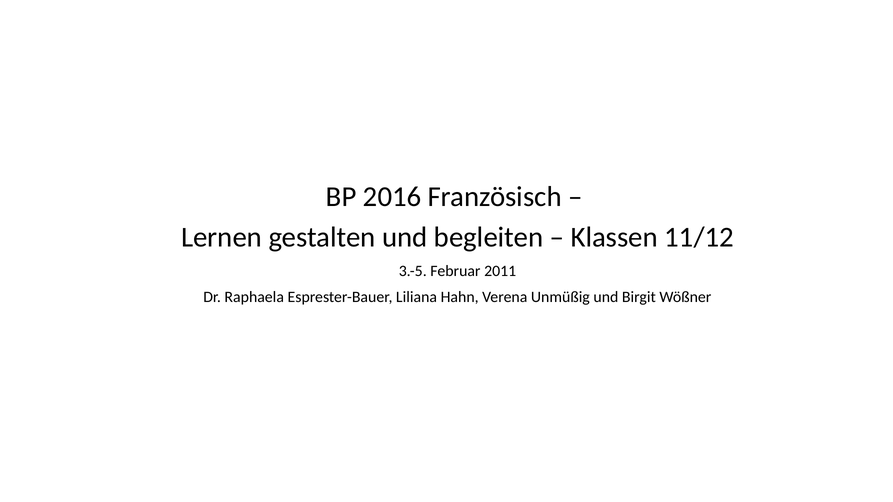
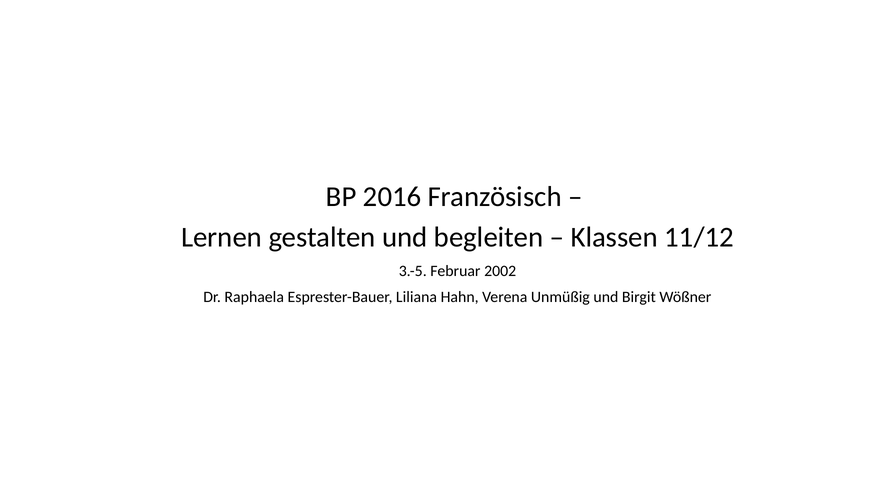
2011: 2011 -> 2002 (500, 271)
